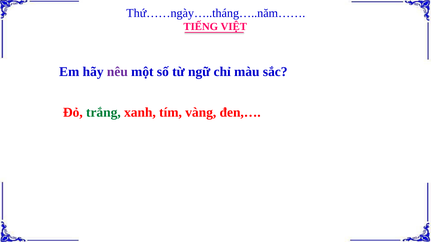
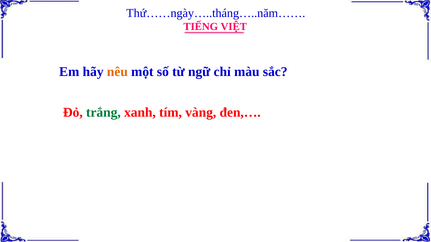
nêu colour: purple -> orange (117, 72)
